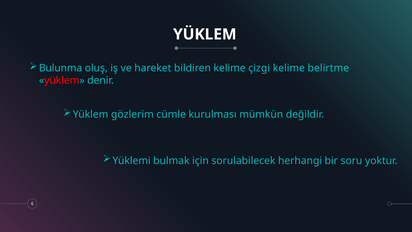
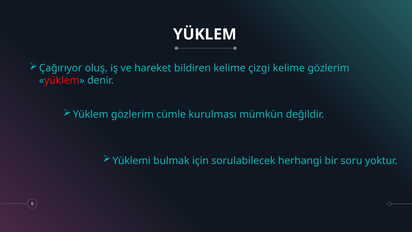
Bulunma: Bulunma -> Çağırıyor (61, 68)
kelime belirtme: belirtme -> gözlerim (328, 68)
